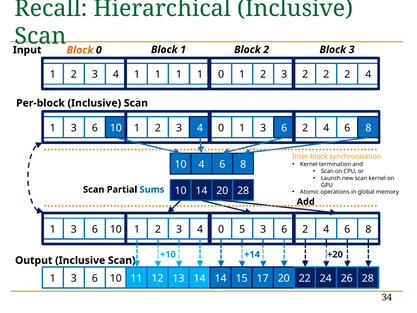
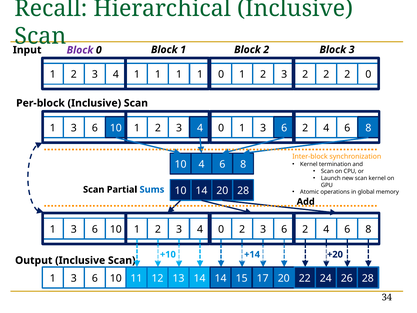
Block colour: orange -> purple (80, 50)
4: 4 -> 0 (368, 74)
0 5: 5 -> 2 (242, 229)
